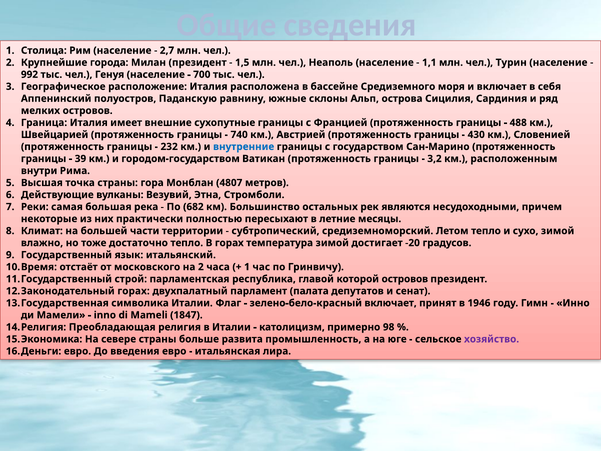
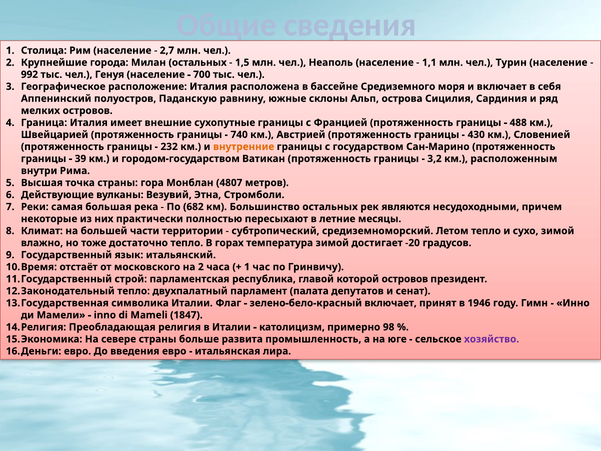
Милан президент: президент -> остальных (198, 62)
внутренние colour: blue -> orange (244, 147)
горах: горах -> тепло (134, 291)
